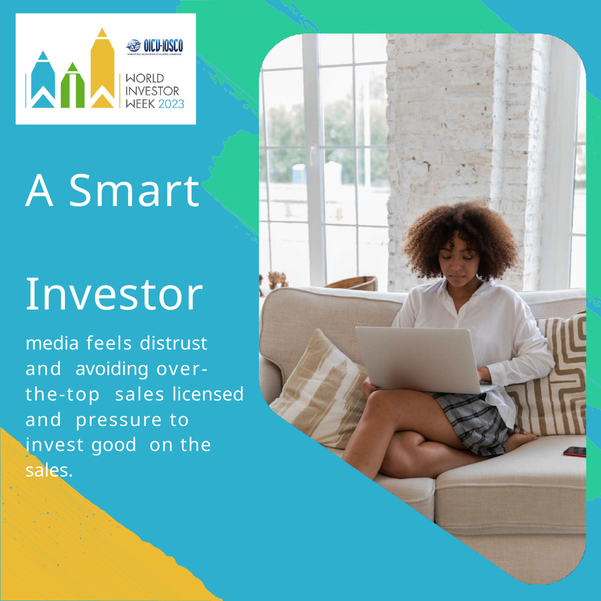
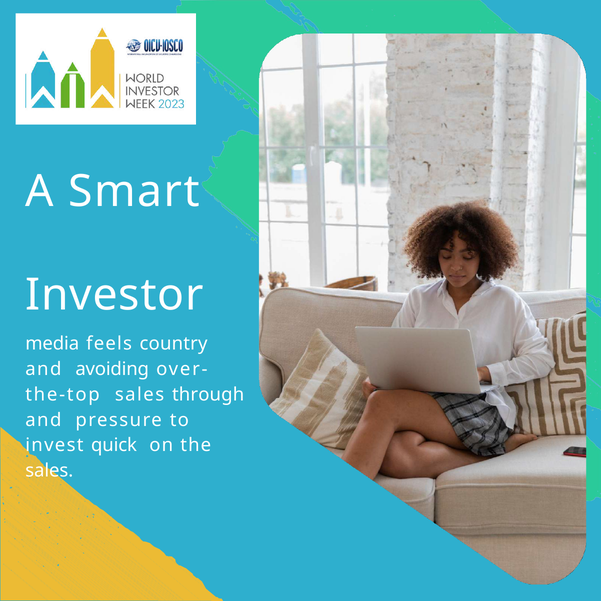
distrust: distrust -> country (174, 344)
licensed: licensed -> through (208, 395)
good: good -> quick (114, 445)
